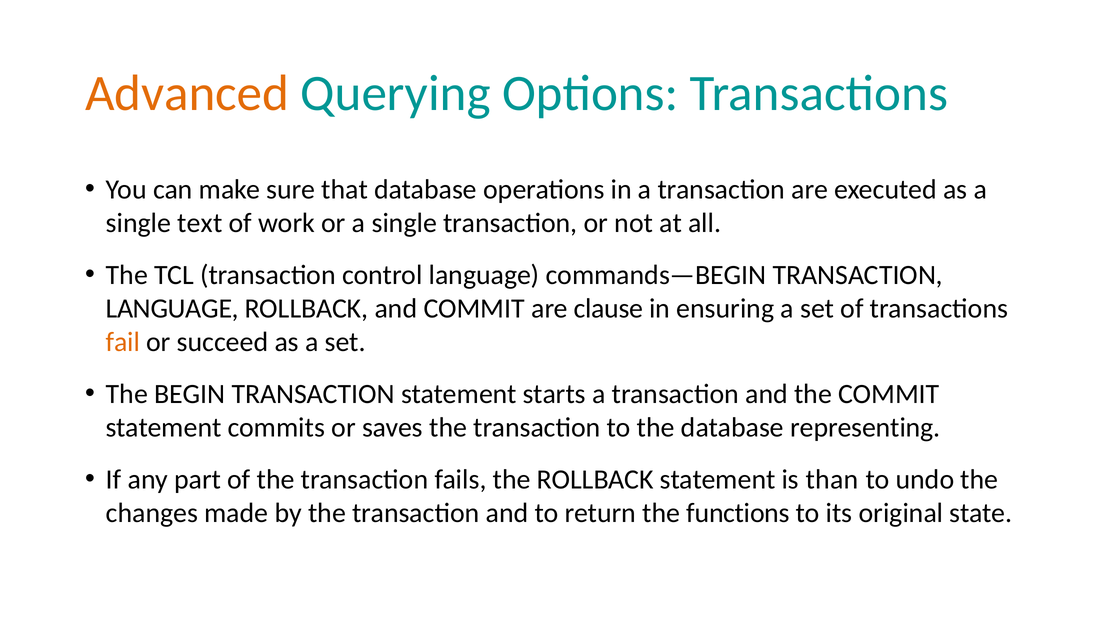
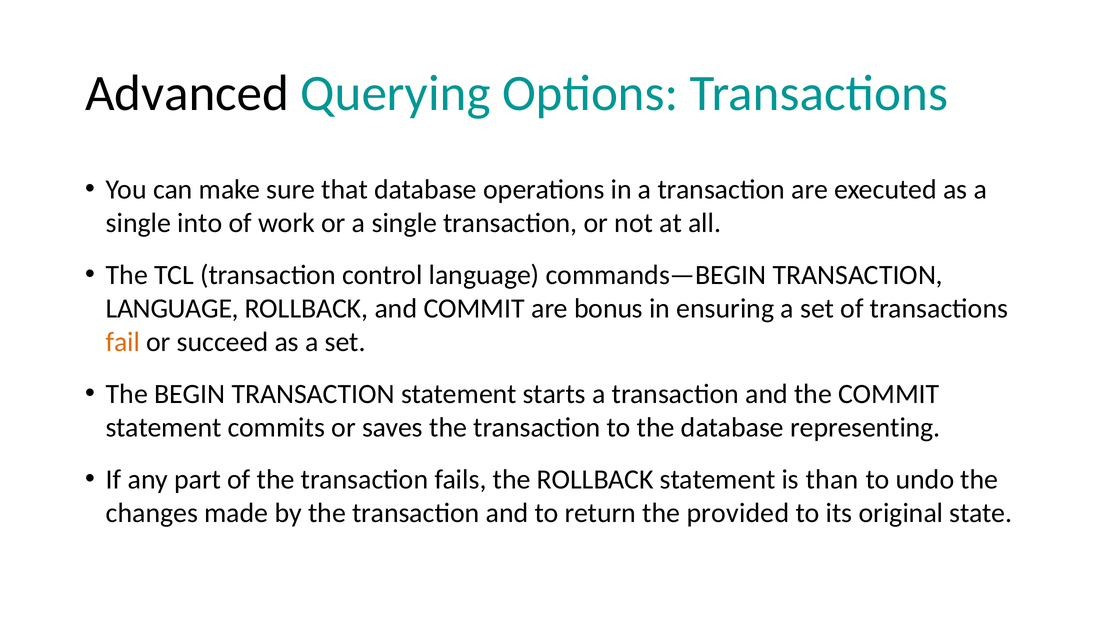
Advanced colour: orange -> black (187, 94)
text: text -> into (200, 223)
clause: clause -> bonus (608, 309)
functions: functions -> provided (738, 513)
